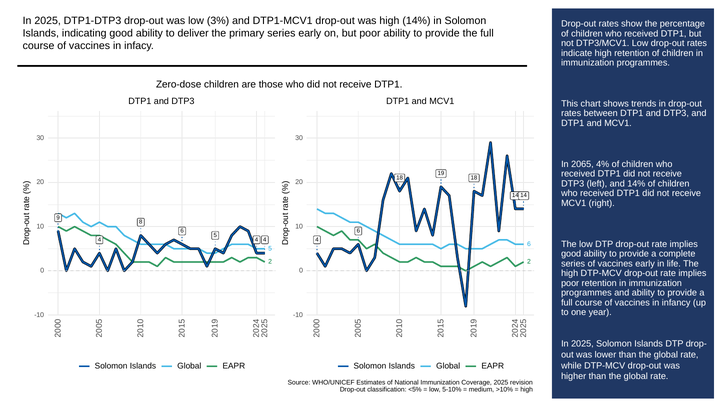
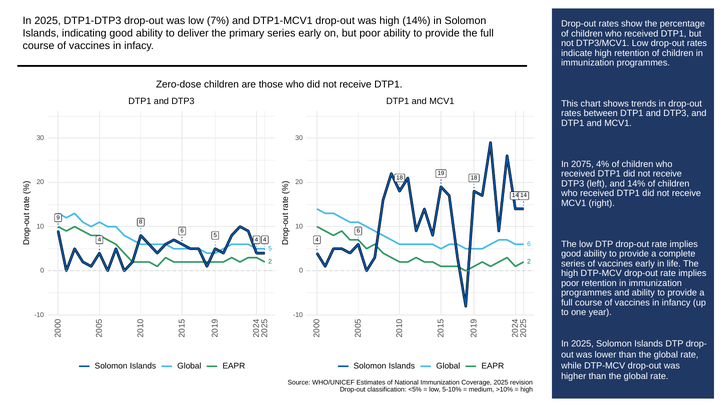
3%: 3% -> 7% (218, 21)
2065: 2065 -> 2075 (582, 164)
